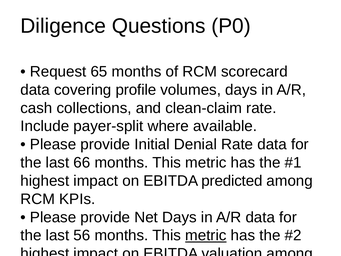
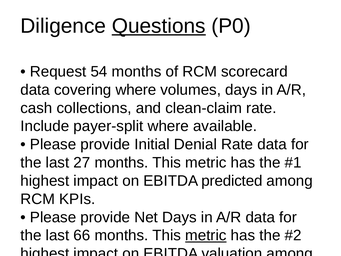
Questions underline: none -> present (159, 26)
65: 65 -> 54 (99, 72)
covering profile: profile -> where (136, 90)
66: 66 -> 27 (82, 162)
56: 56 -> 66 (82, 235)
